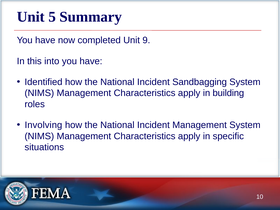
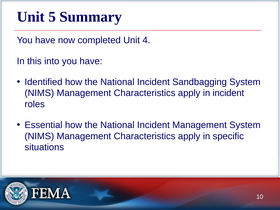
9: 9 -> 4 (146, 40)
in building: building -> incident (228, 93)
Involving: Involving -> Essential (43, 125)
